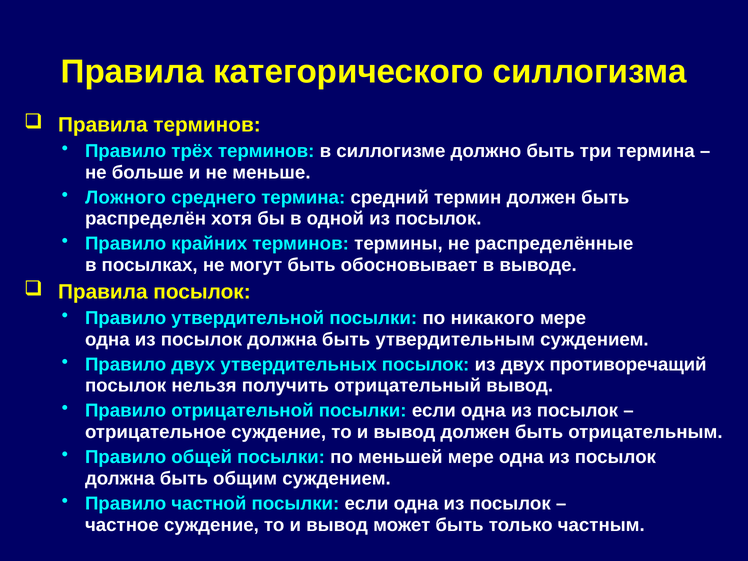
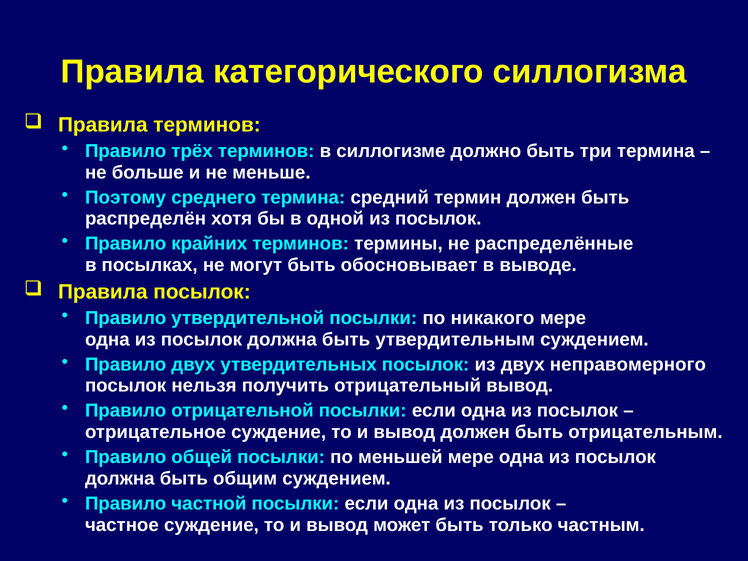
Ложного: Ложного -> Поэтому (126, 197)
противоречащий: противоречащий -> неправомерного (628, 364)
